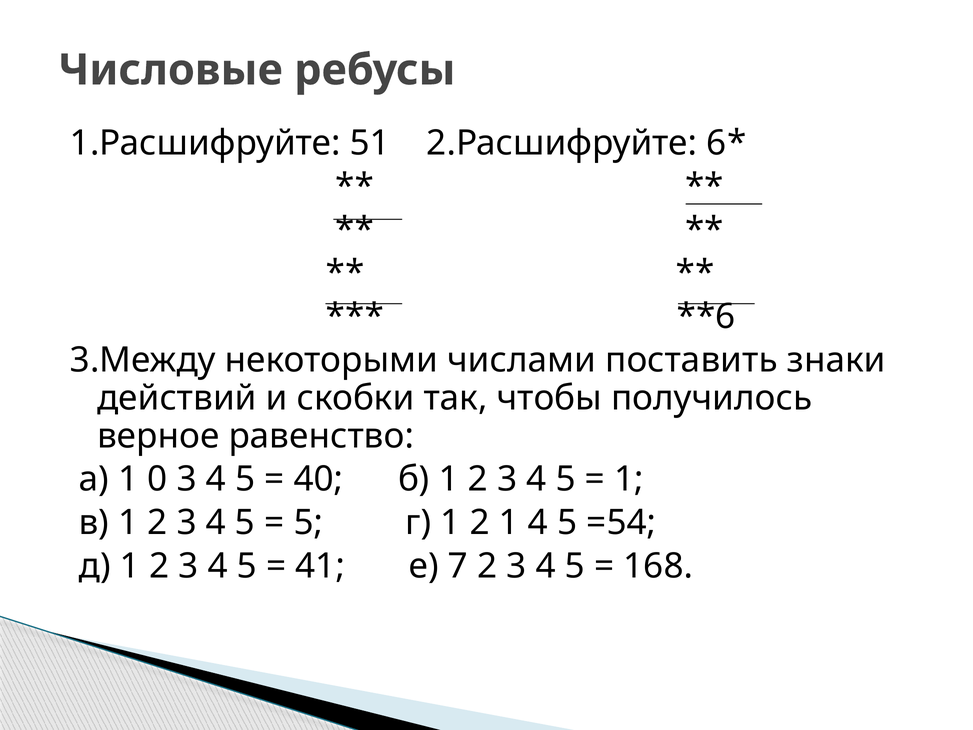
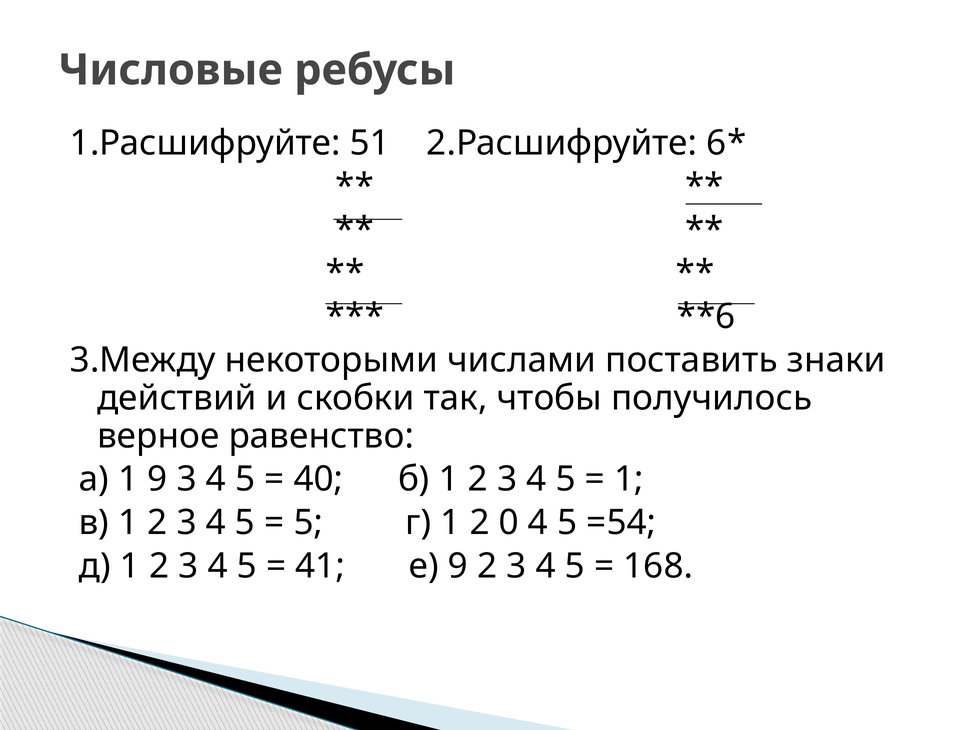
1 0: 0 -> 9 (157, 479)
2 1: 1 -> 0 (509, 522)
е 7: 7 -> 9 (458, 566)
